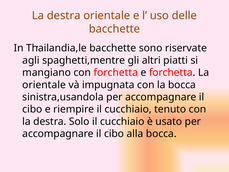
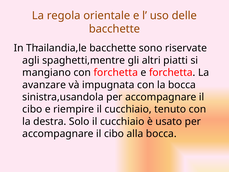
destra: destra -> regola (64, 15)
orientale: orientale -> avanzare (44, 85)
